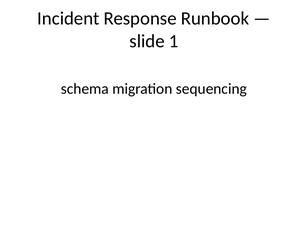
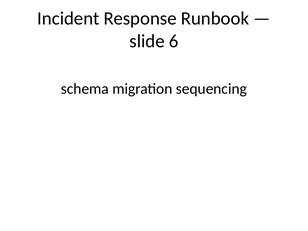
1: 1 -> 6 (174, 41)
